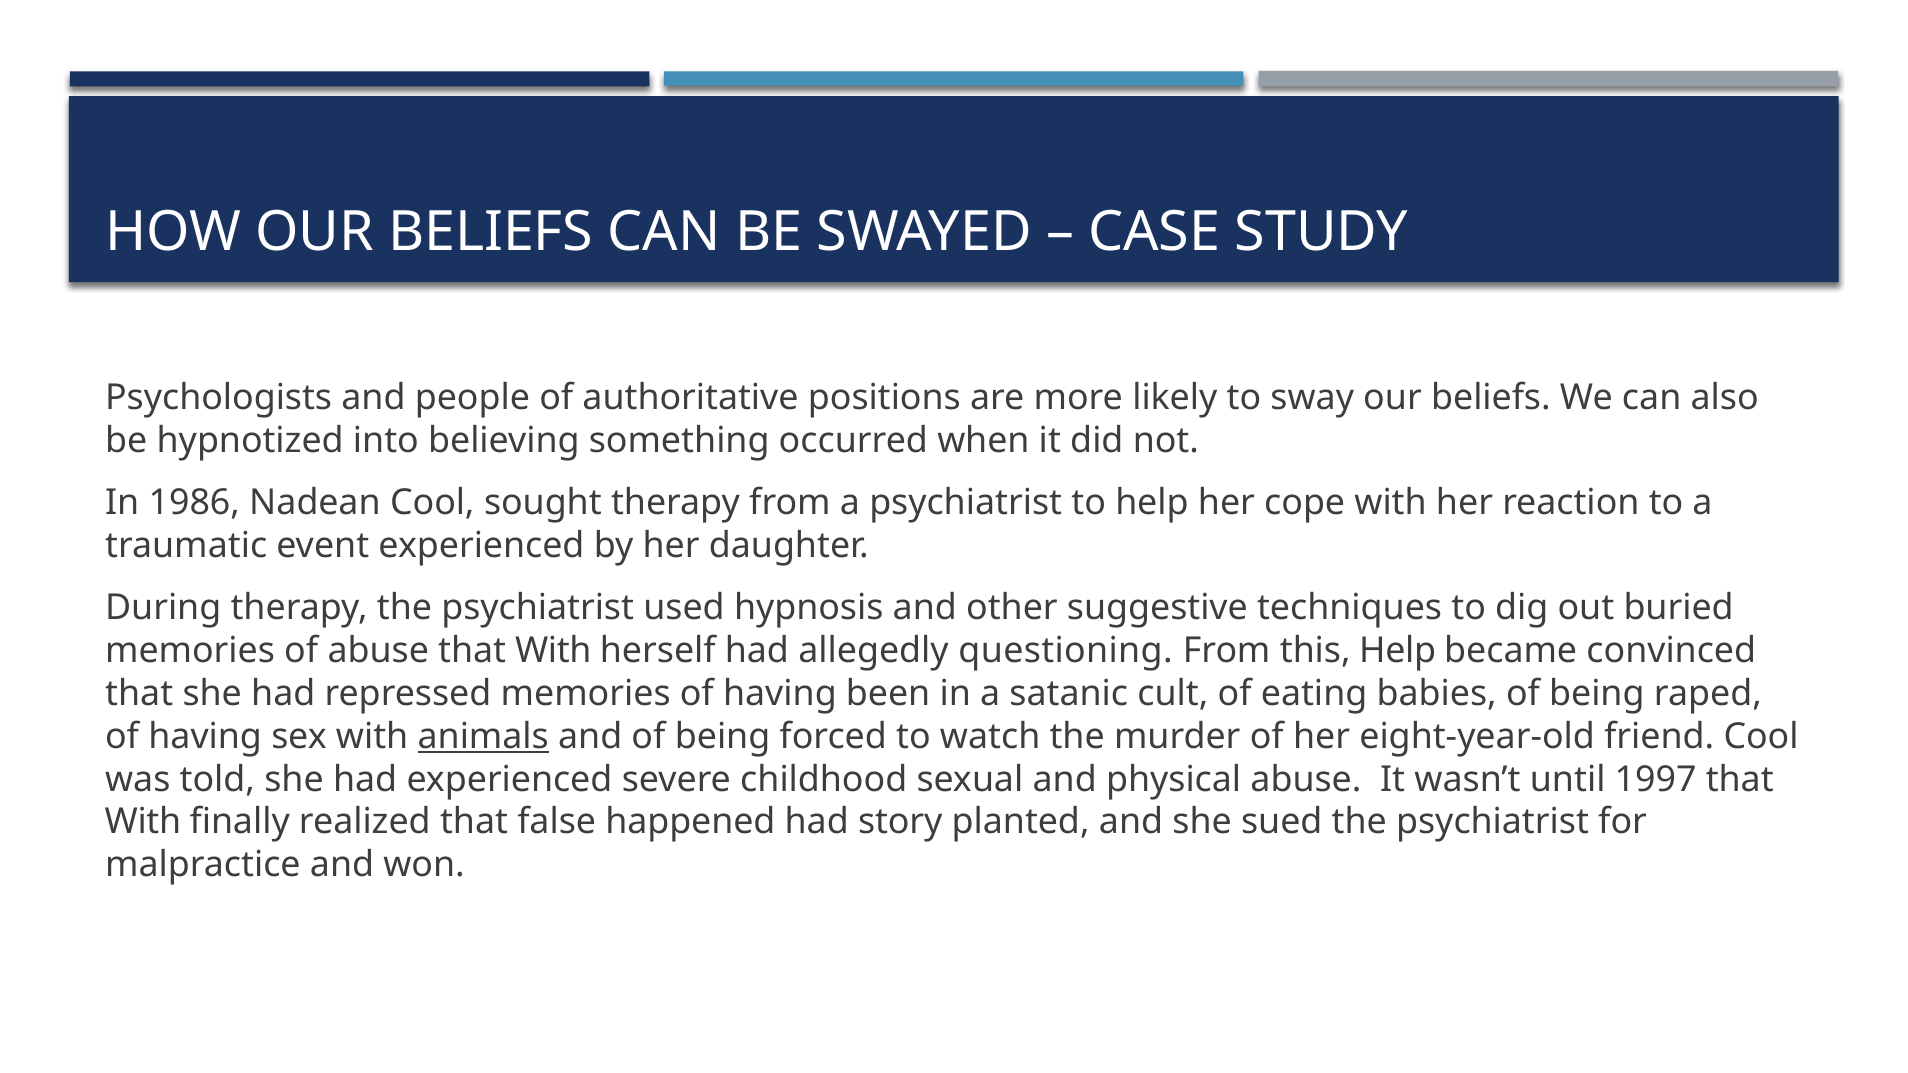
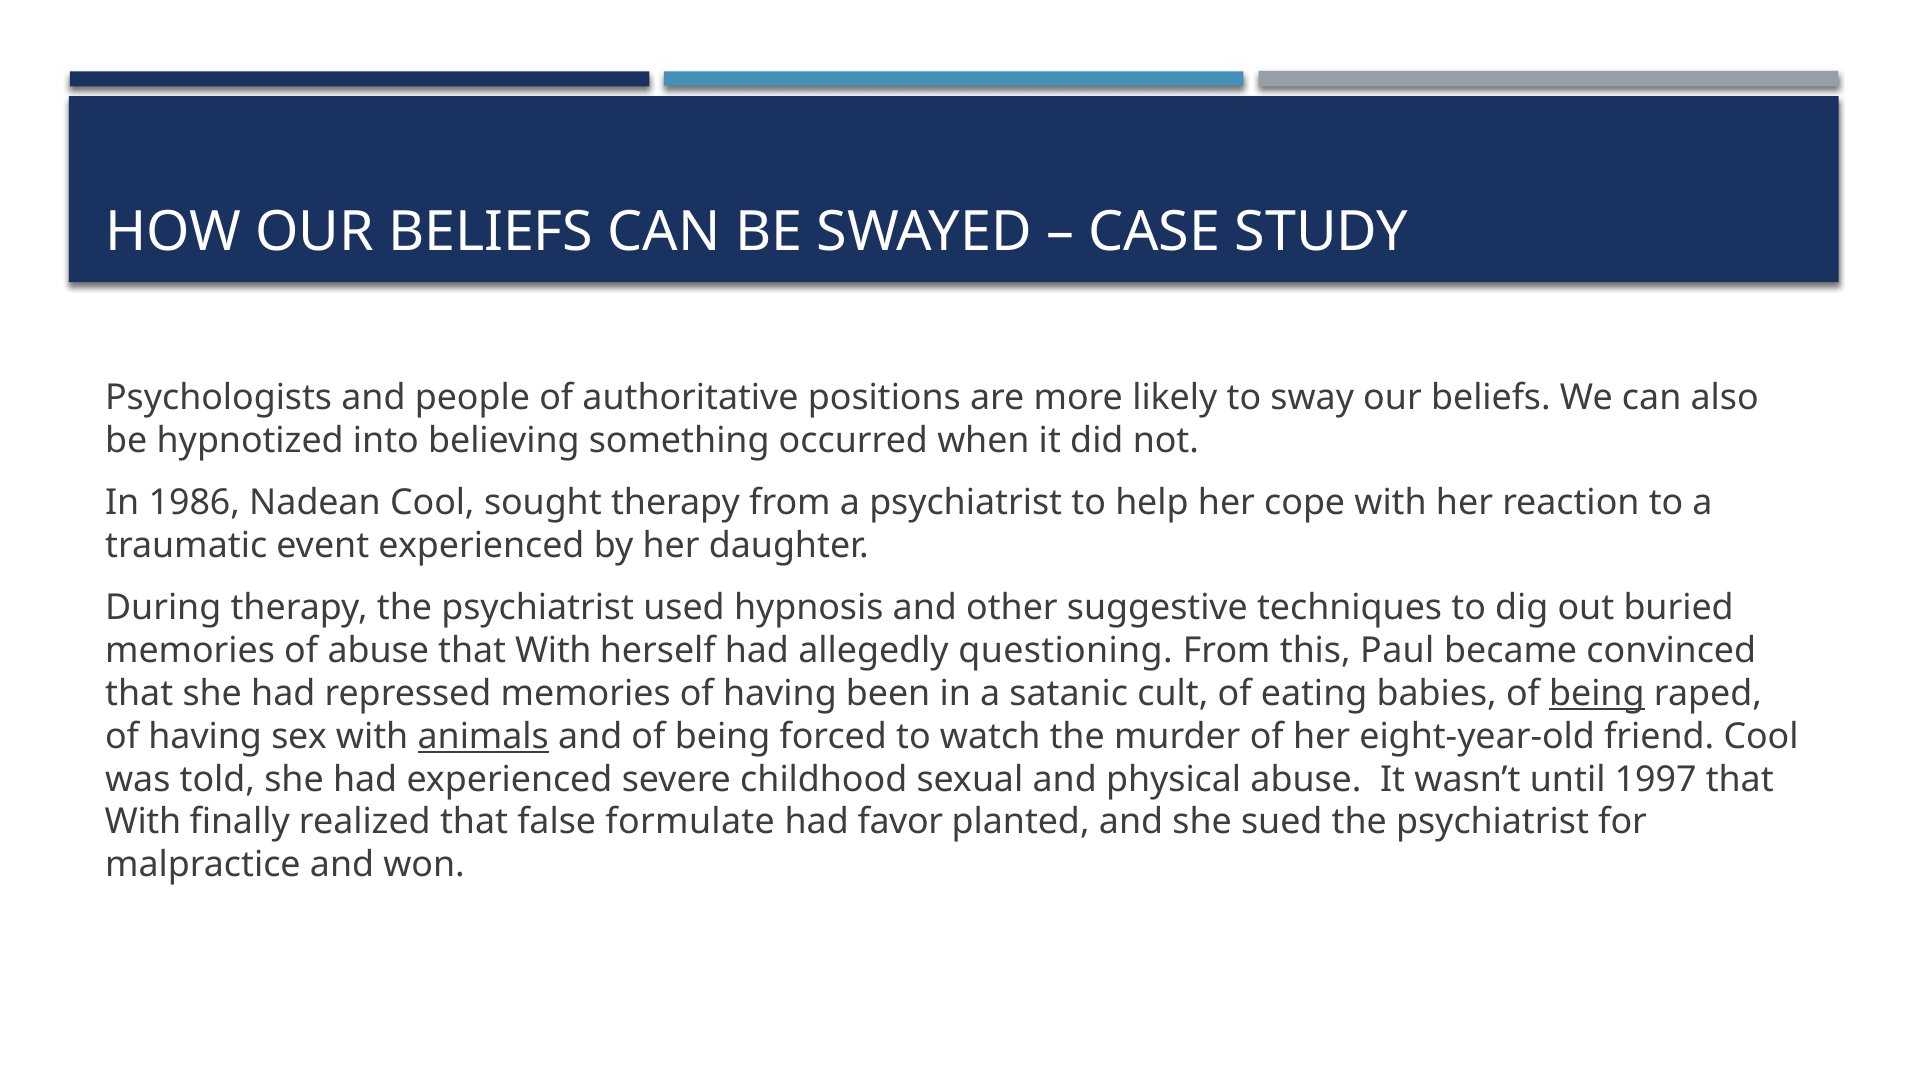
this Help: Help -> Paul (1397, 651)
being underline: none -> present (1597, 694)
happened: happened -> formulate (690, 822)
story: story -> favor (900, 822)
